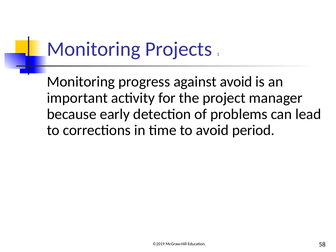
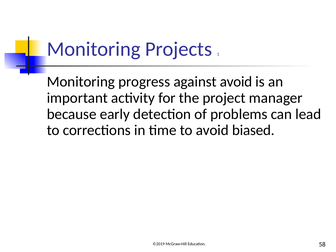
period: period -> biased (253, 130)
